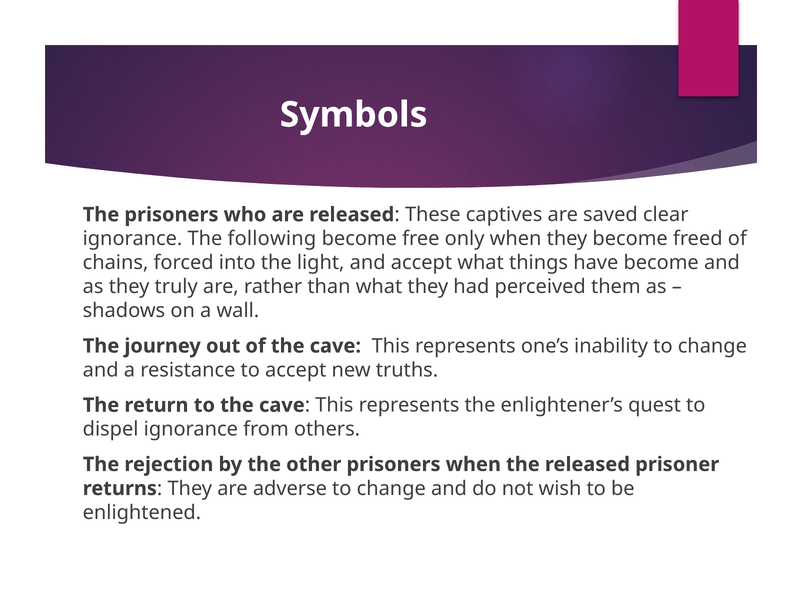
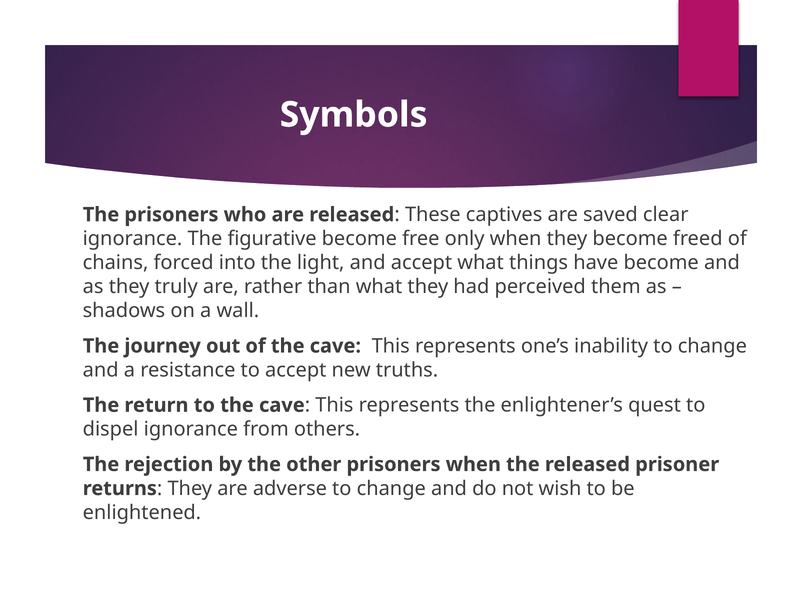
following: following -> figurative (272, 239)
